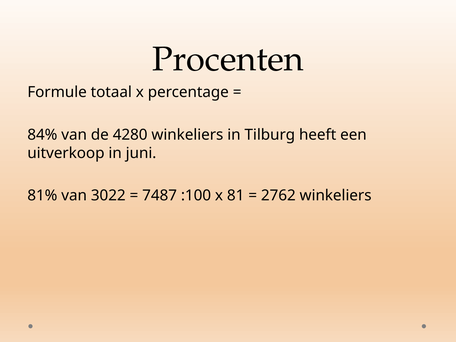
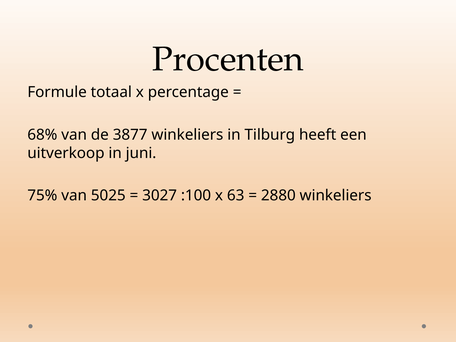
84%: 84% -> 68% (42, 135)
4280: 4280 -> 3877 (130, 135)
81%: 81% -> 75% (42, 196)
3022: 3022 -> 5025 (108, 196)
7487: 7487 -> 3027 (160, 196)
81: 81 -> 63 (236, 196)
2762: 2762 -> 2880 (278, 196)
